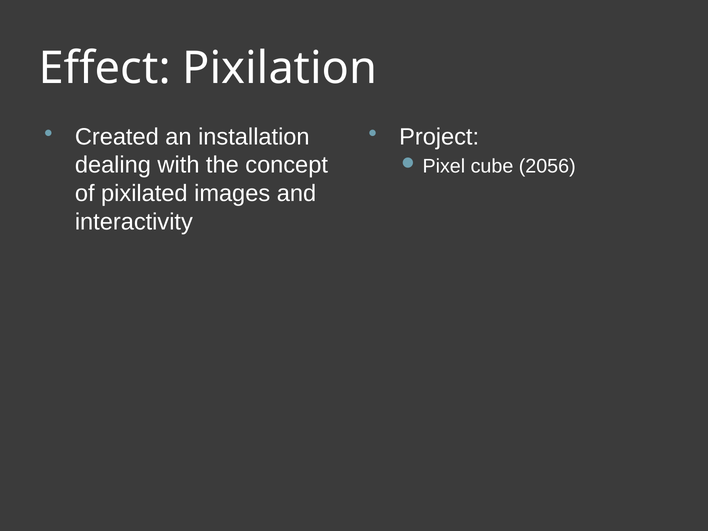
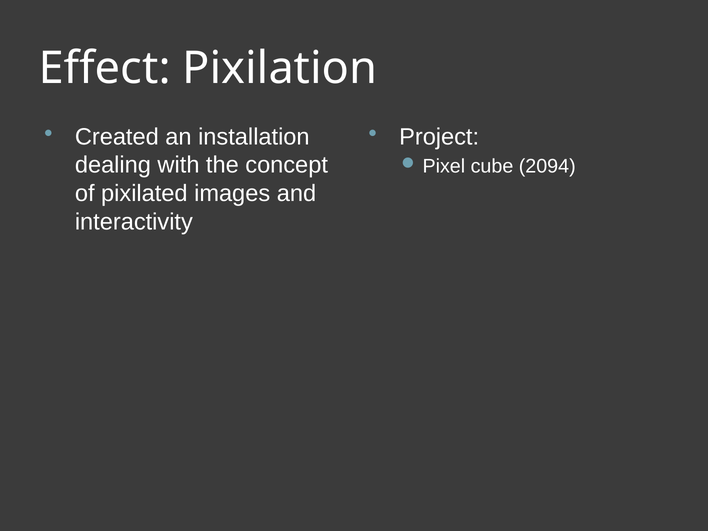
2056: 2056 -> 2094 (547, 166)
